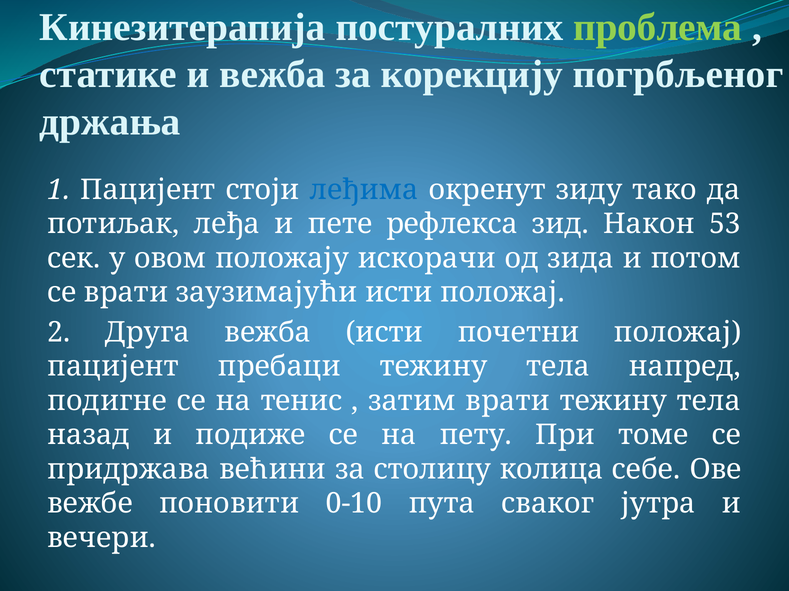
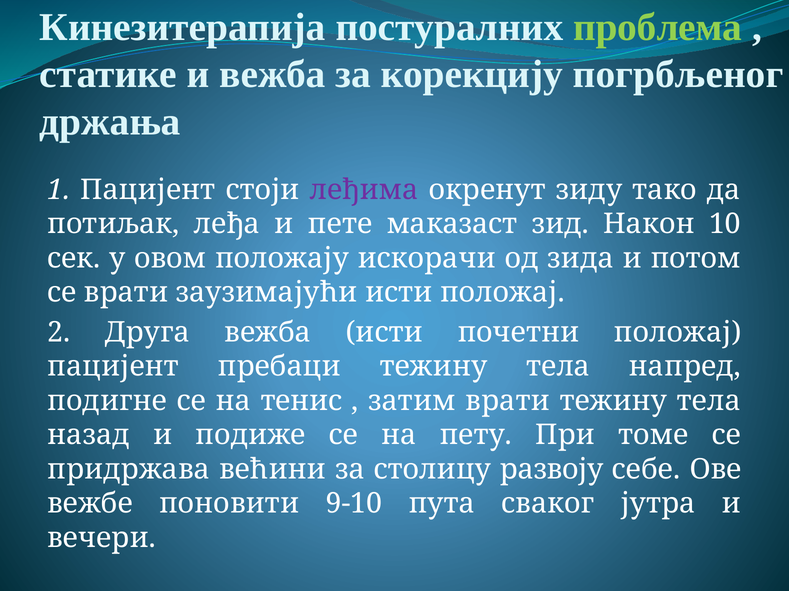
леђима colour: blue -> purple (364, 190)
рефлекса: рефлекса -> маказаст (452, 224)
53: 53 -> 10 (725, 224)
колица: колица -> развоју (552, 470)
0-10: 0-10 -> 9-10 (354, 504)
